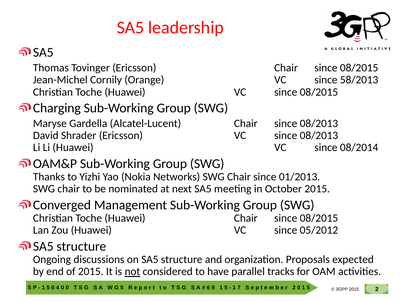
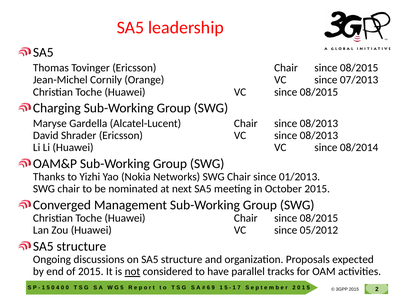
58/2013: 58/2013 -> 07/2013 (359, 80)
